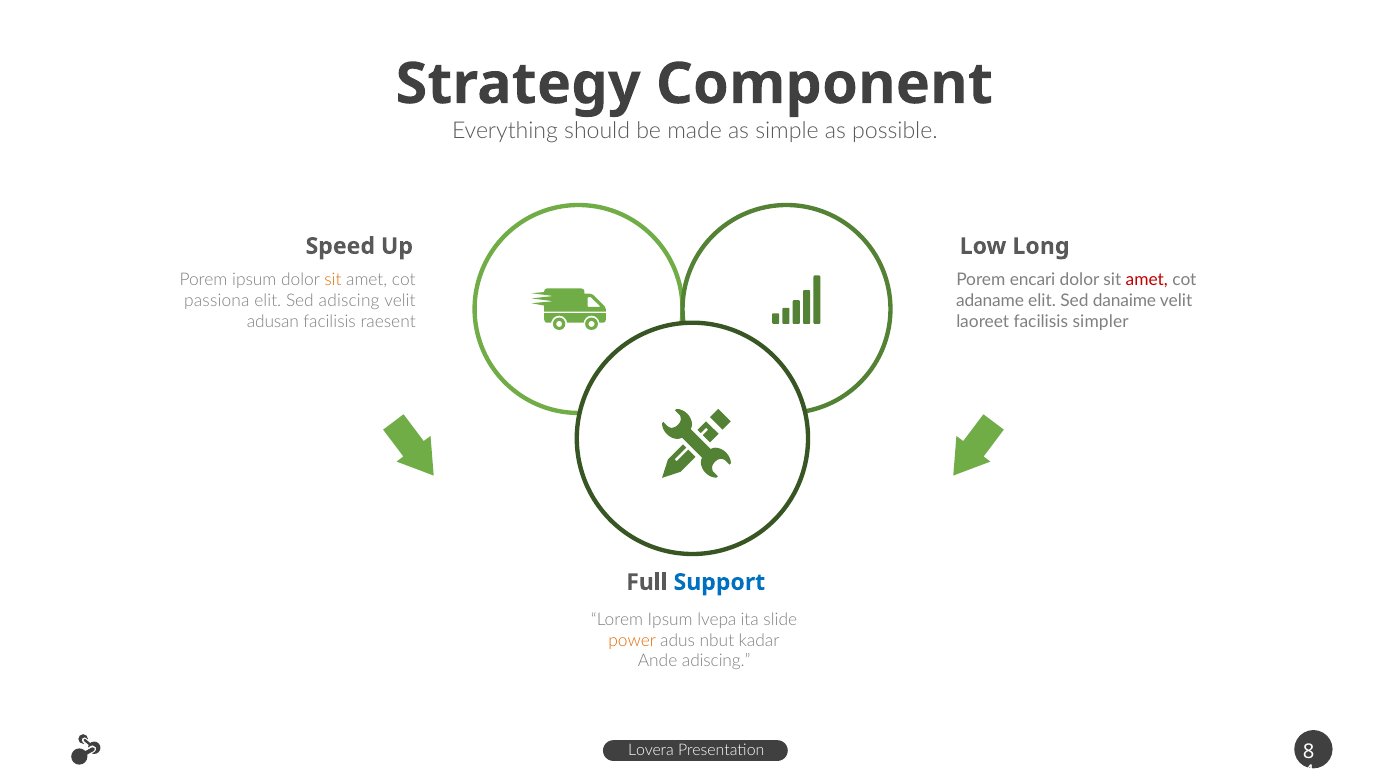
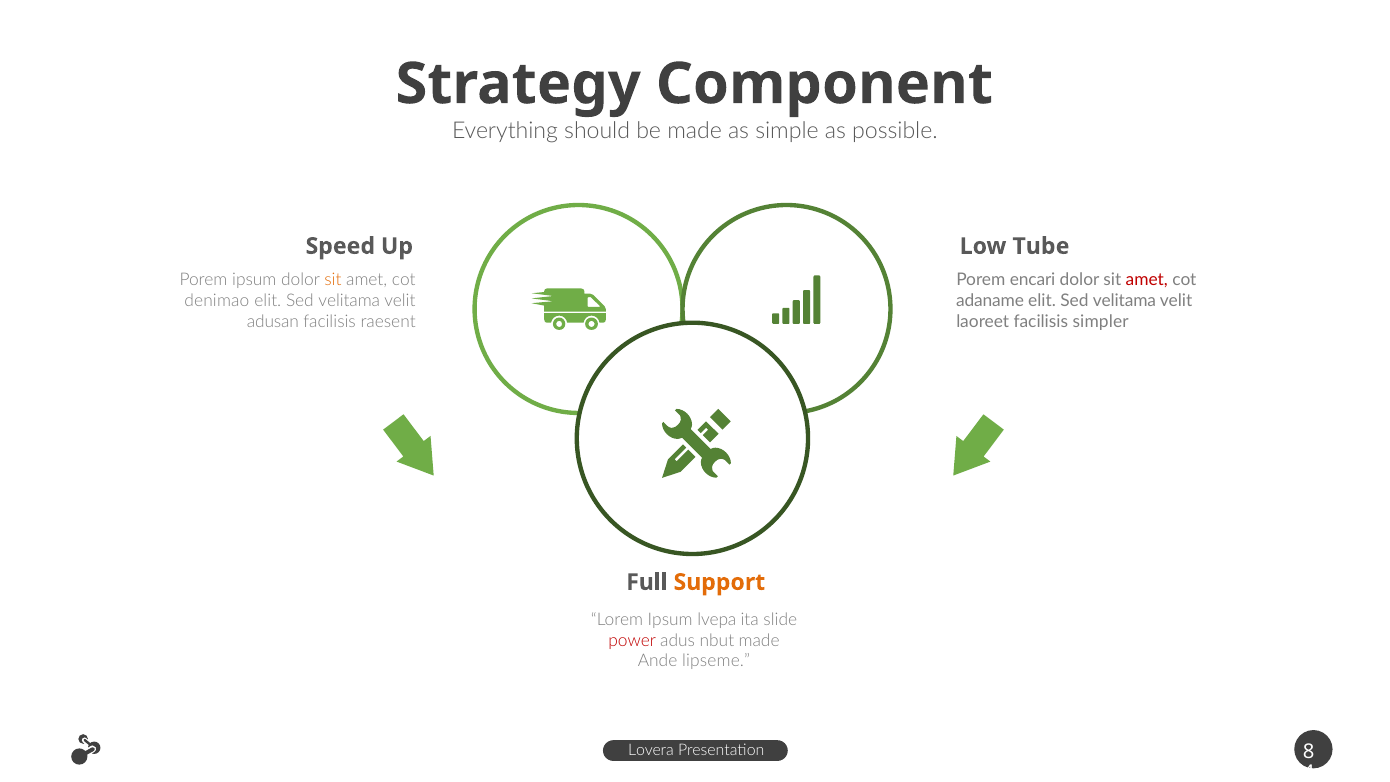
Long: Long -> Tube (1041, 246)
passiona: passiona -> denimao (217, 301)
adiscing: adiscing -> velitama (349, 301)
danaime: danaime -> velitama (1124, 301)
Support colour: blue -> orange (719, 582)
power colour: orange -> red (632, 640)
nbut kadar: kadar -> made (759, 640)
Ande adiscing: adiscing -> lipseme (716, 661)
